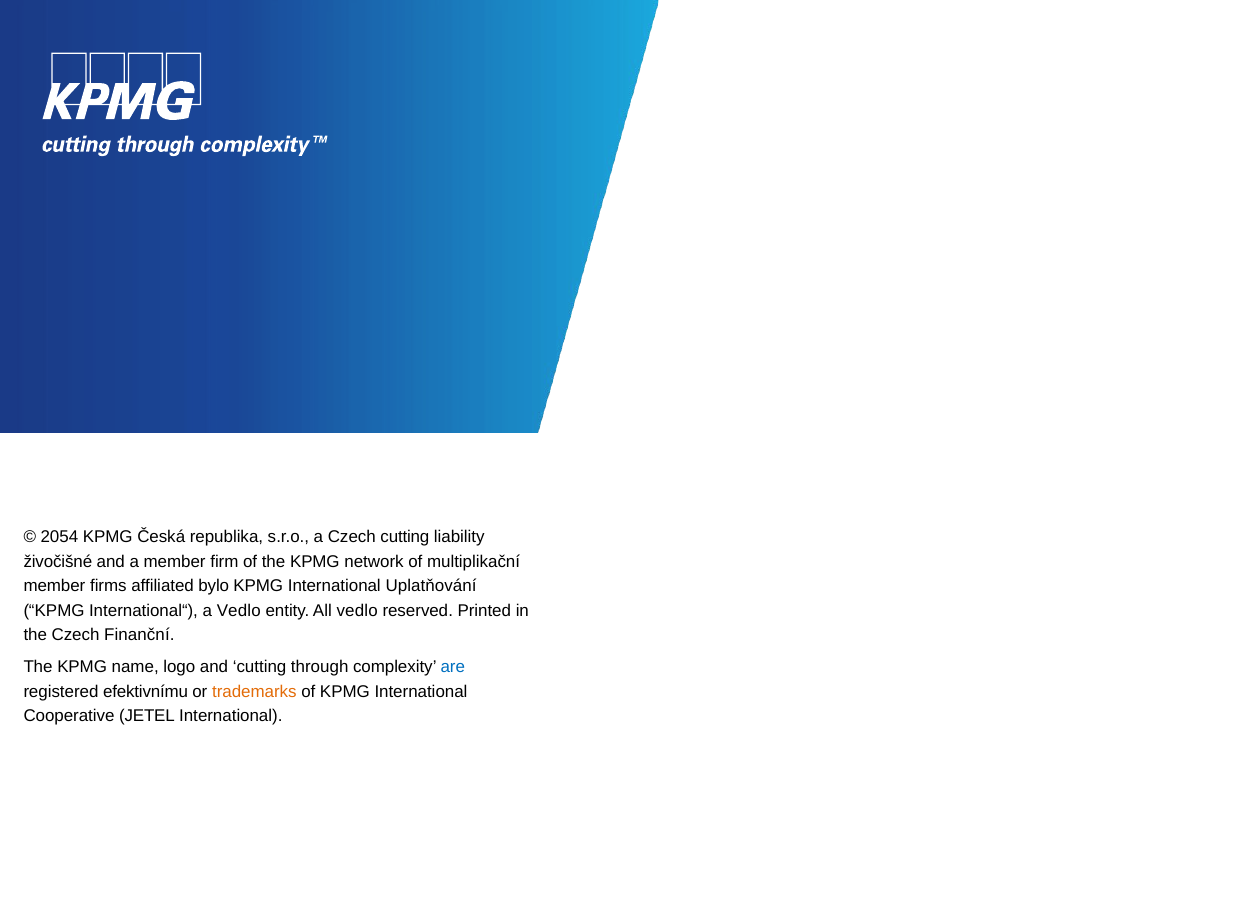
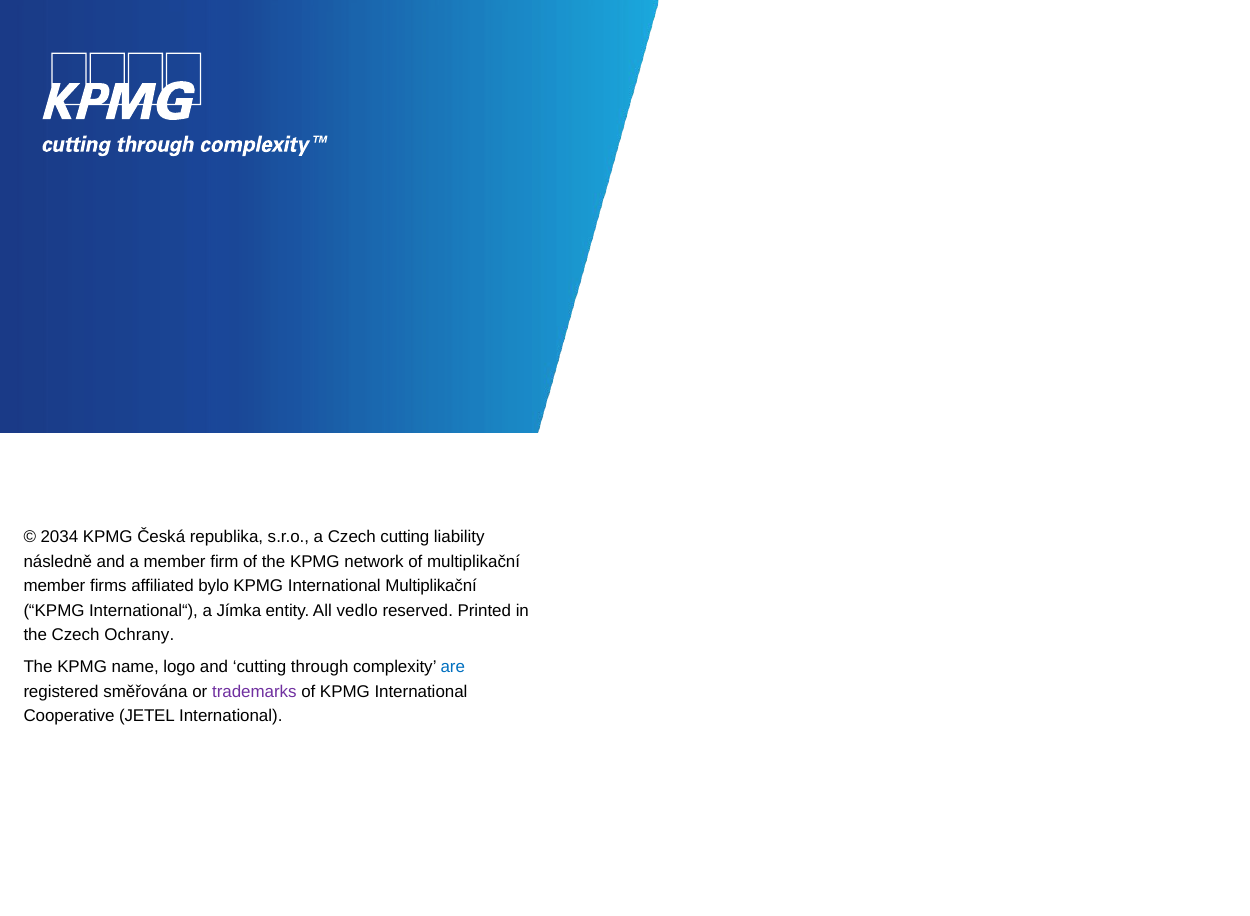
2054: 2054 -> 2034 (59, 537)
živočišné: živočišné -> následně (58, 561)
International Uplatňování: Uplatňování -> Multiplikační (431, 586)
a Vedlo: Vedlo -> Jímka (239, 610)
Finanční: Finanční -> Ochrany (139, 635)
efektivnímu: efektivnímu -> směřována (145, 692)
trademarks colour: orange -> purple (254, 692)
